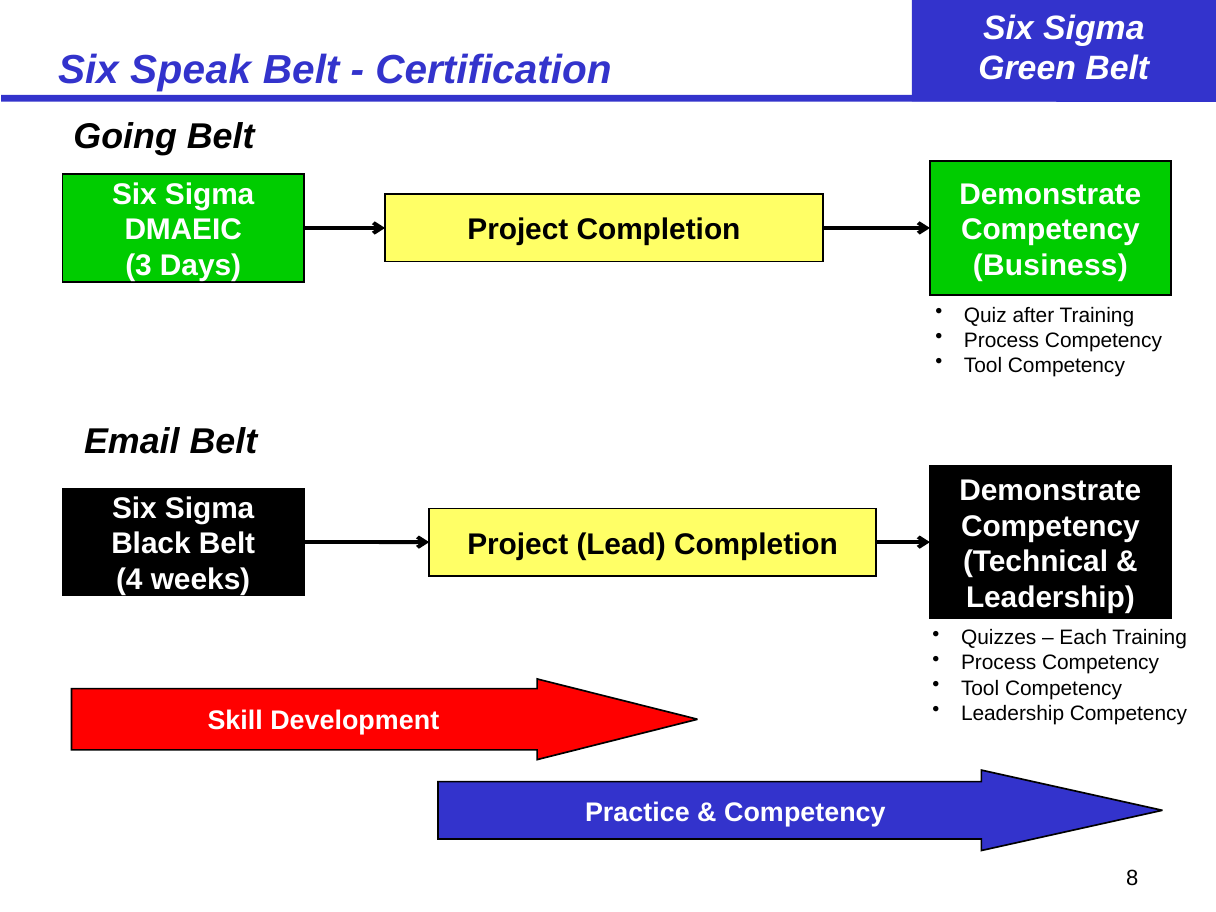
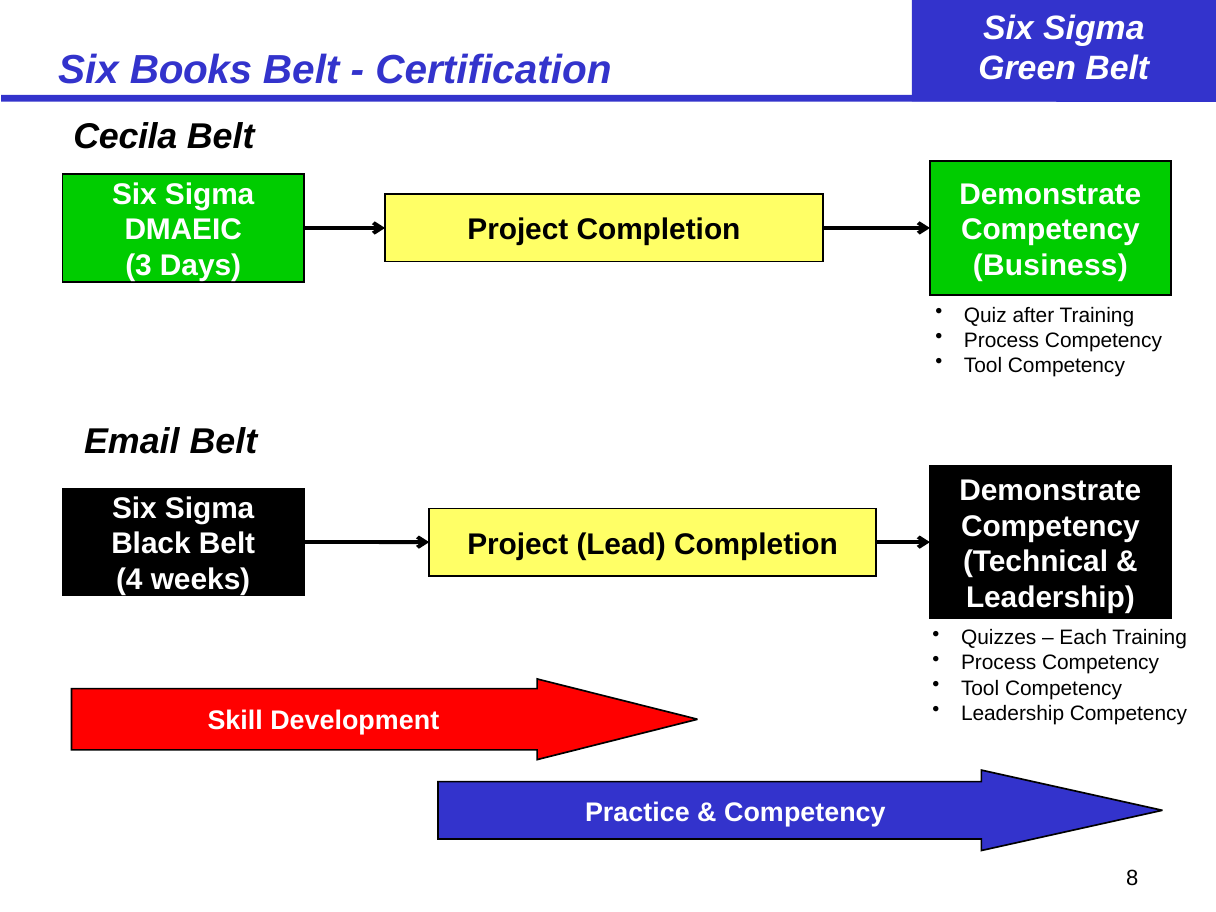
Speak: Speak -> Books (191, 70)
Going: Going -> Cecila (125, 137)
